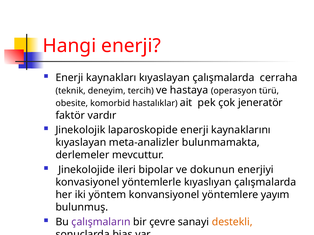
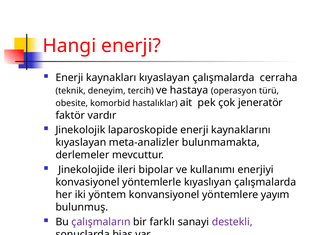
dokunun: dokunun -> kullanımı (212, 170)
çevre: çevre -> farklı (162, 222)
destekli colour: orange -> purple (232, 222)
